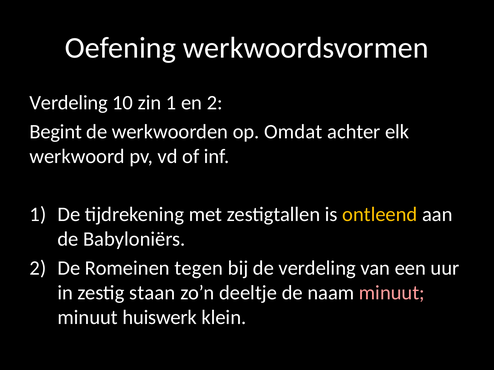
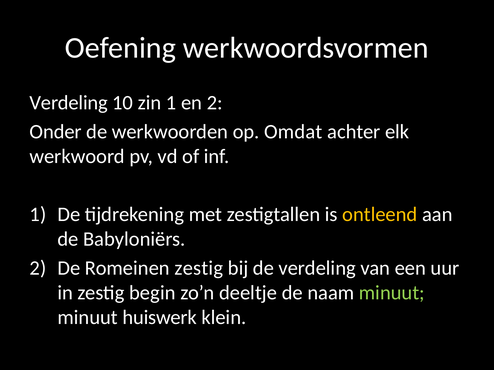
Begint: Begint -> Onder (56, 132)
Romeinen tegen: tegen -> zestig (199, 268)
staan: staan -> begin (152, 293)
minuut colour: pink -> light green (392, 293)
